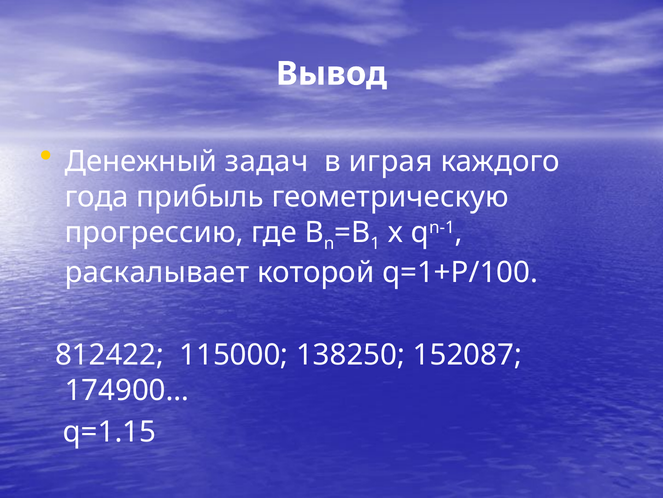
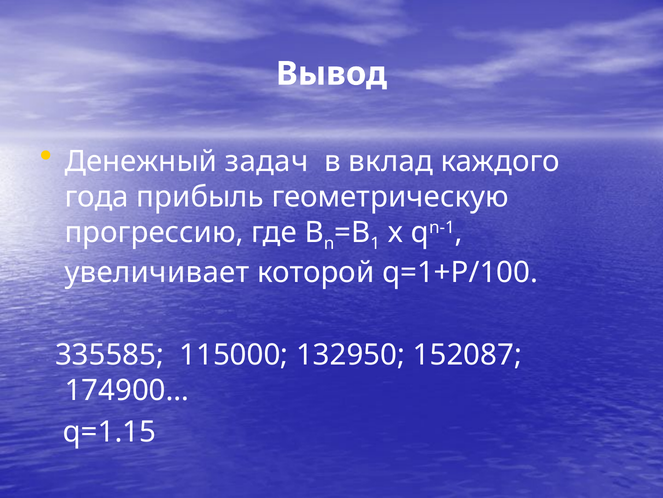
играя: играя -> вклад (391, 161)
раскалывает: раскалывает -> увеличивает (157, 272)
812422: 812422 -> 335585 (110, 355)
138250: 138250 -> 132950 (351, 355)
